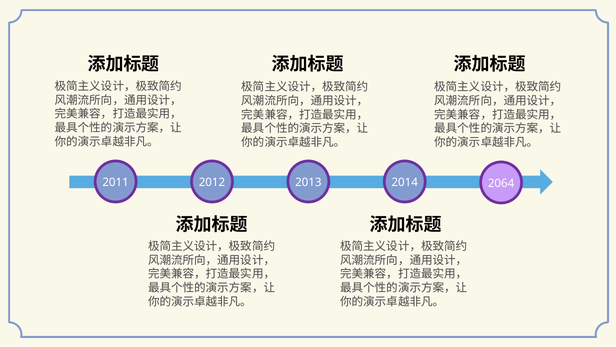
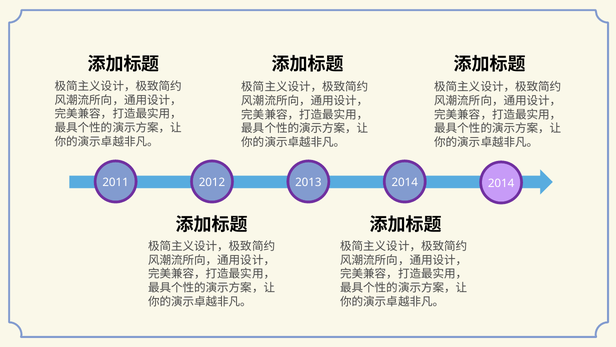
2014 2064: 2064 -> 2014 (501, 183)
